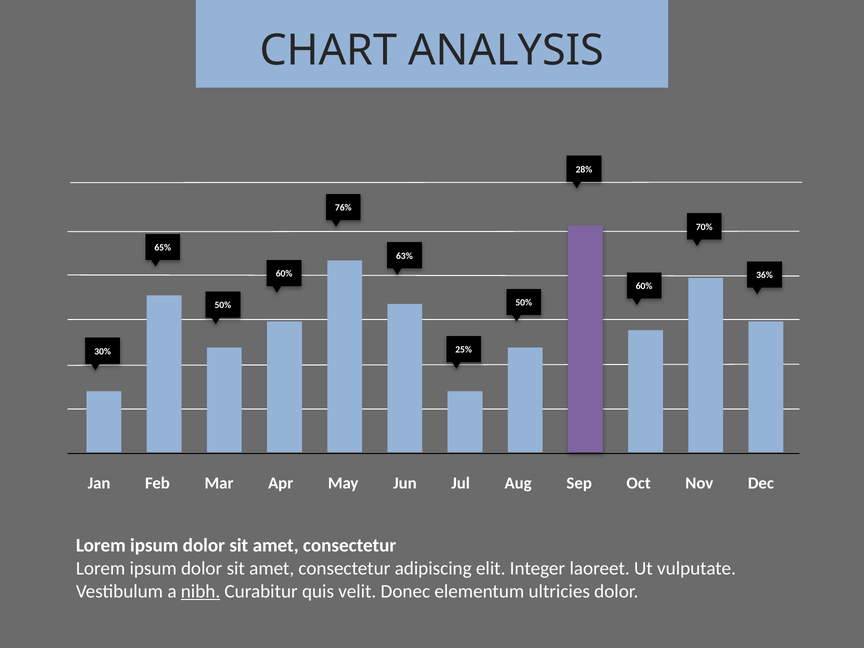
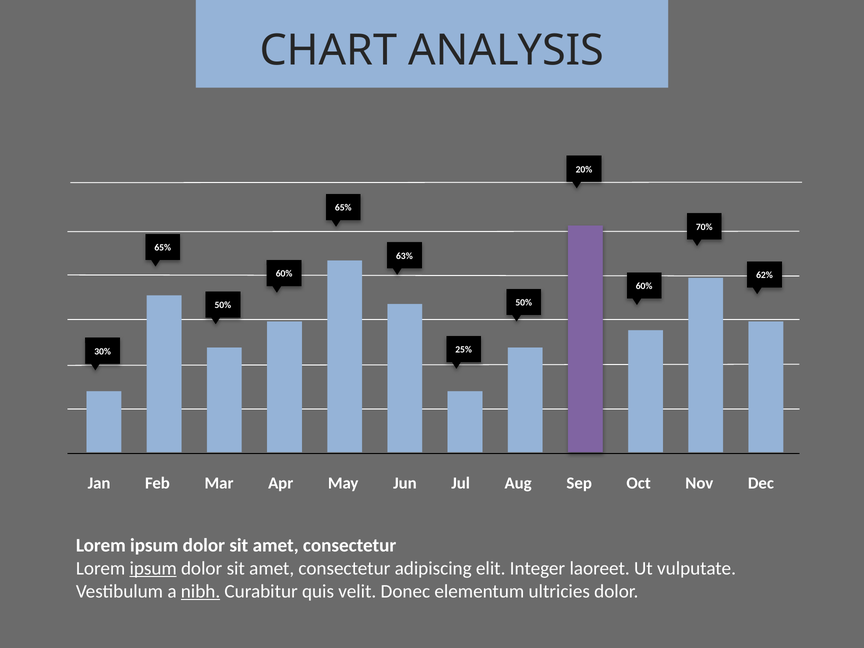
28%: 28% -> 20% (584, 169)
76%: 76% -> 65% (343, 208)
36%: 36% -> 62% (764, 275)
ipsum underline: none -> present (153, 568)
